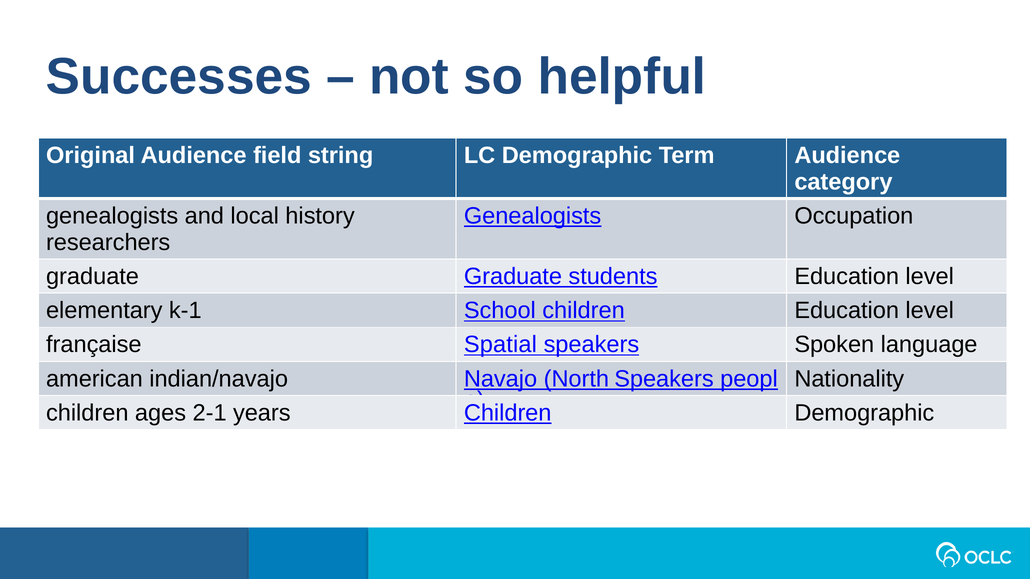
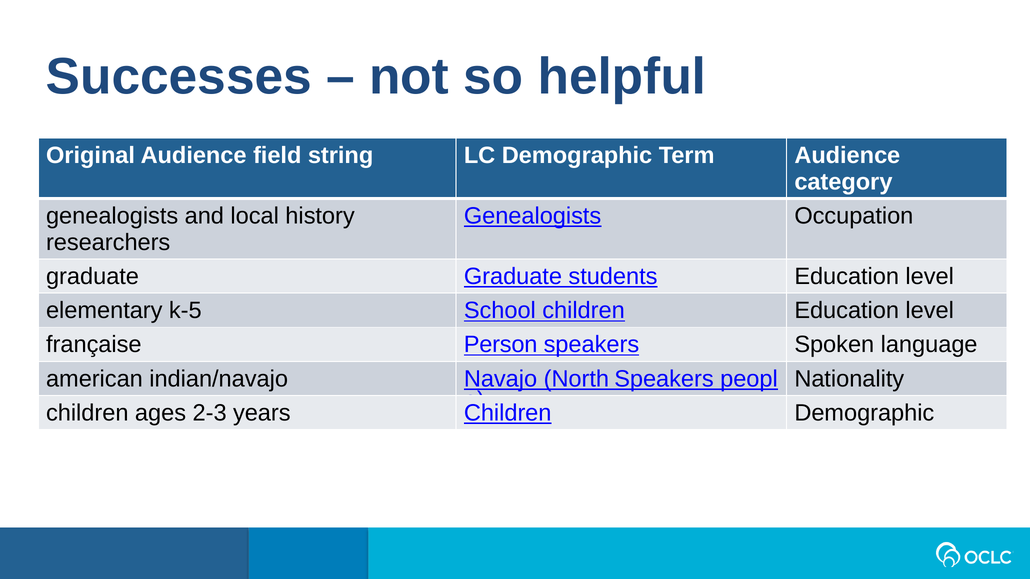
k-1: k-1 -> k-5 (185, 311)
Spatial: Spatial -> Person (501, 345)
2-1: 2-1 -> 2-3 (210, 413)
